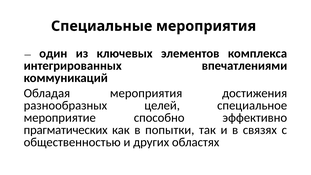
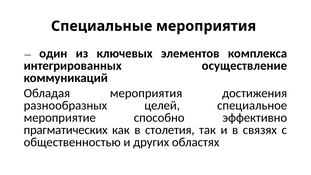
впечатлениями: впечатлениями -> осуществление (244, 66)
попытки: попытки -> столетия (170, 130)
